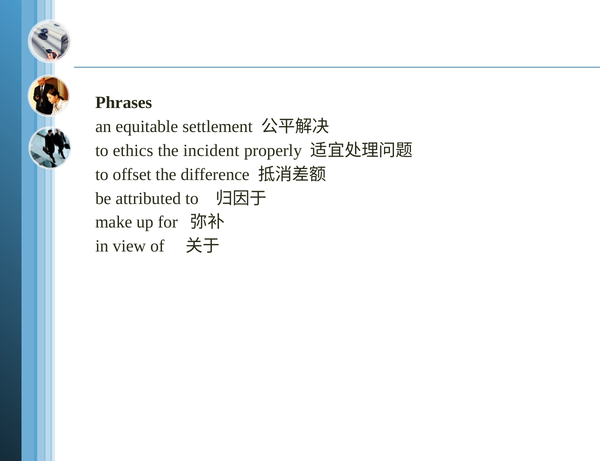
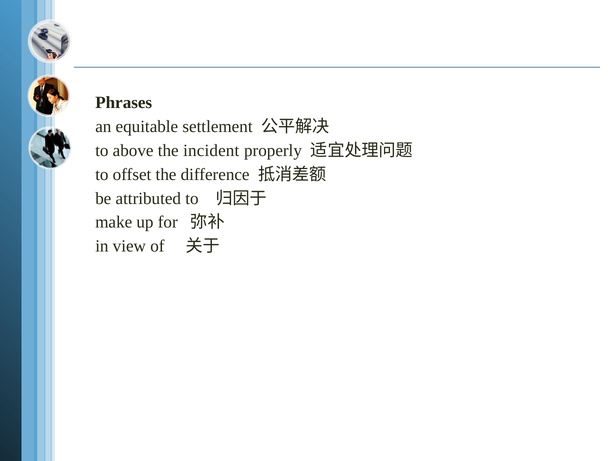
ethics: ethics -> above (133, 150)
